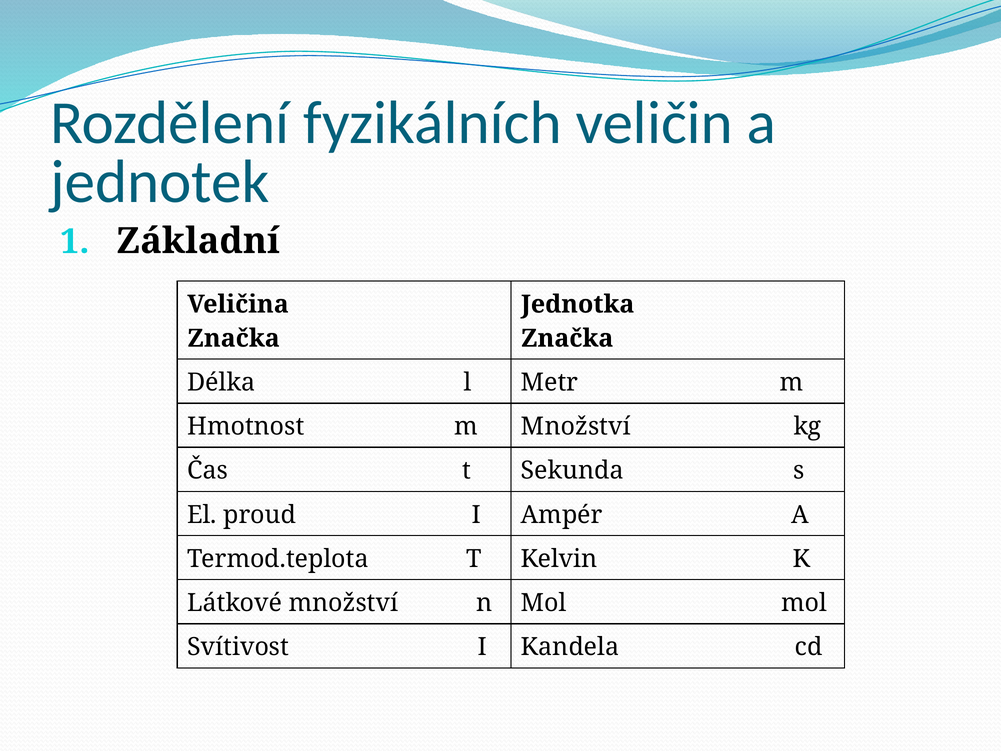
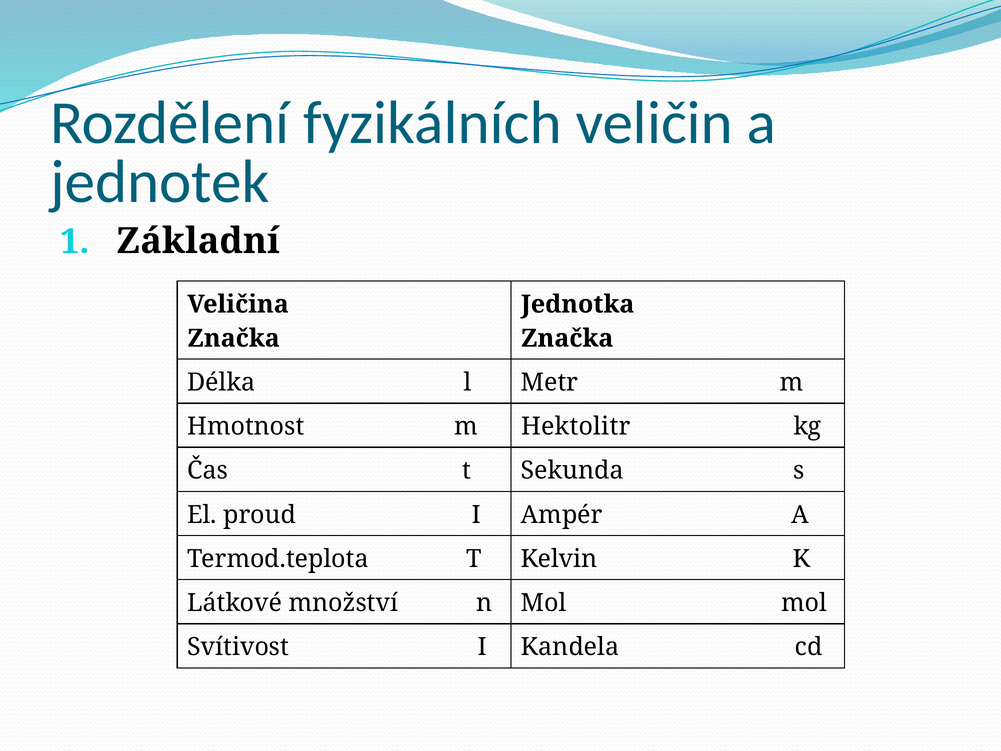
m Množství: Množství -> Hektolitr (576, 426)
